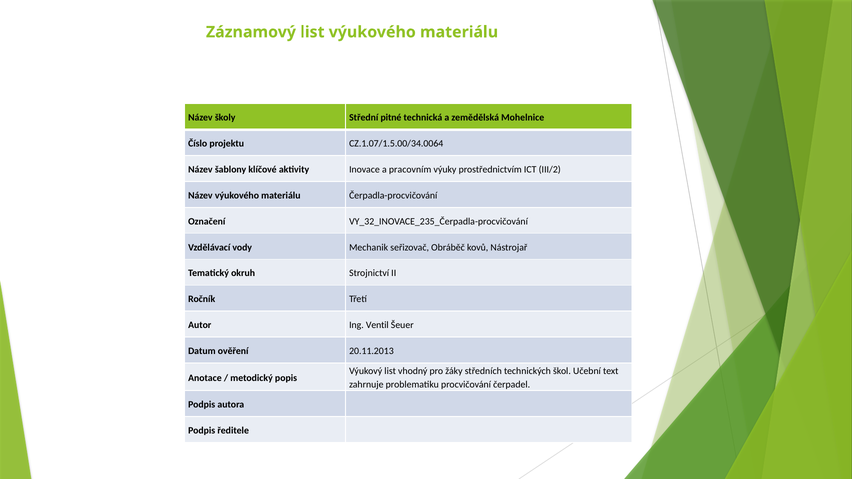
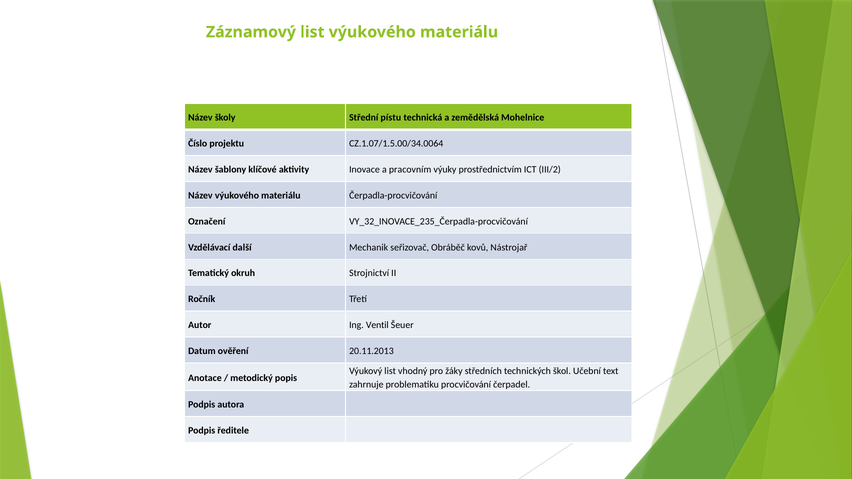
pitné: pitné -> pístu (391, 118)
vody: vody -> další (242, 247)
